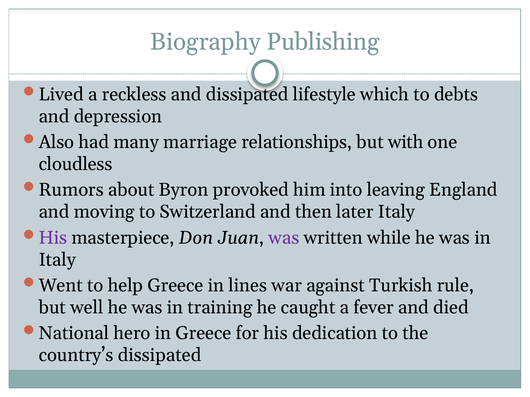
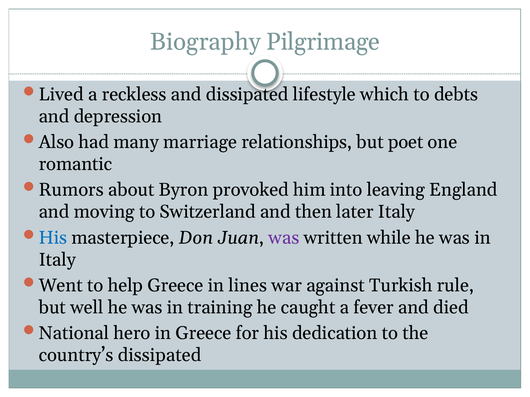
Publishing: Publishing -> Pilgrimage (323, 42)
with: with -> poet (406, 142)
cloudless: cloudless -> romantic (75, 164)
His colour: purple -> blue (53, 238)
